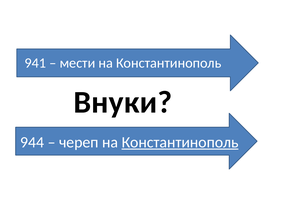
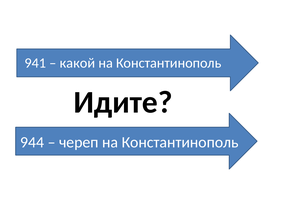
мести: мести -> какой (77, 63)
Внуки: Внуки -> Идите (123, 102)
Константинополь underline: present -> none (180, 142)
